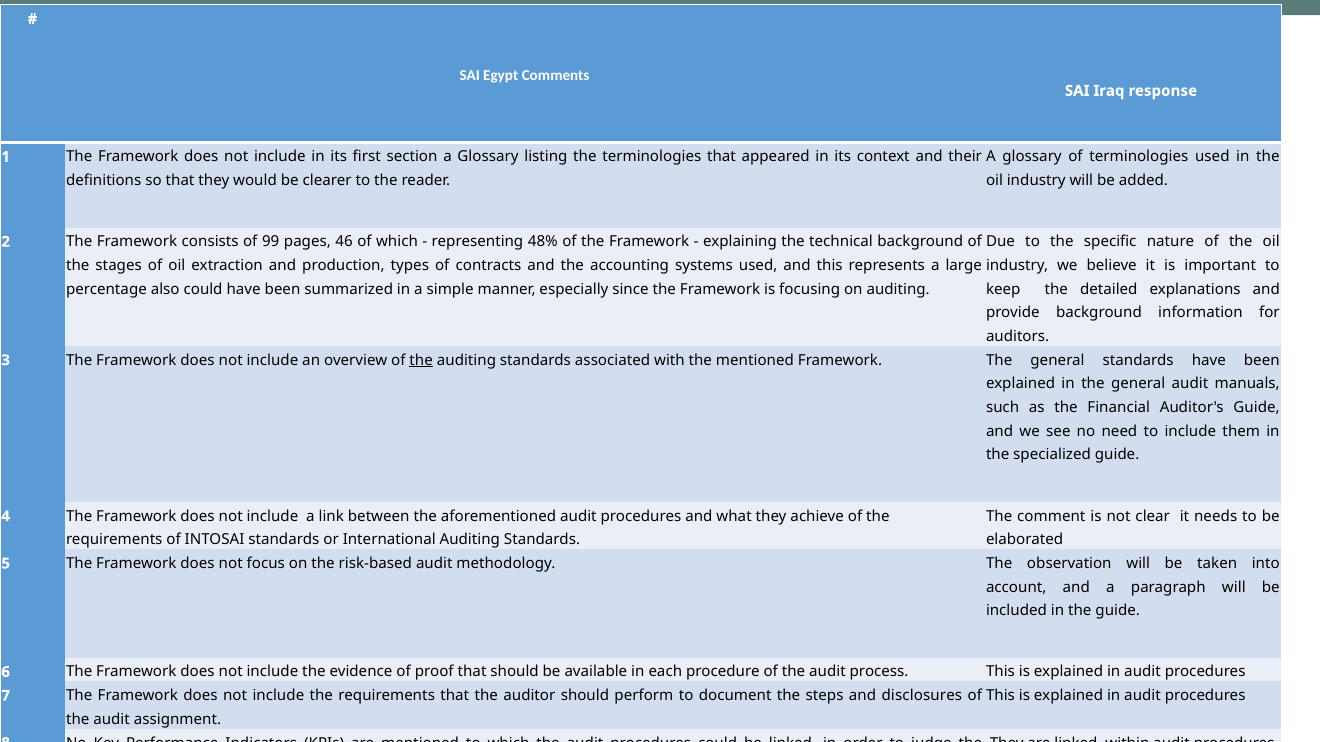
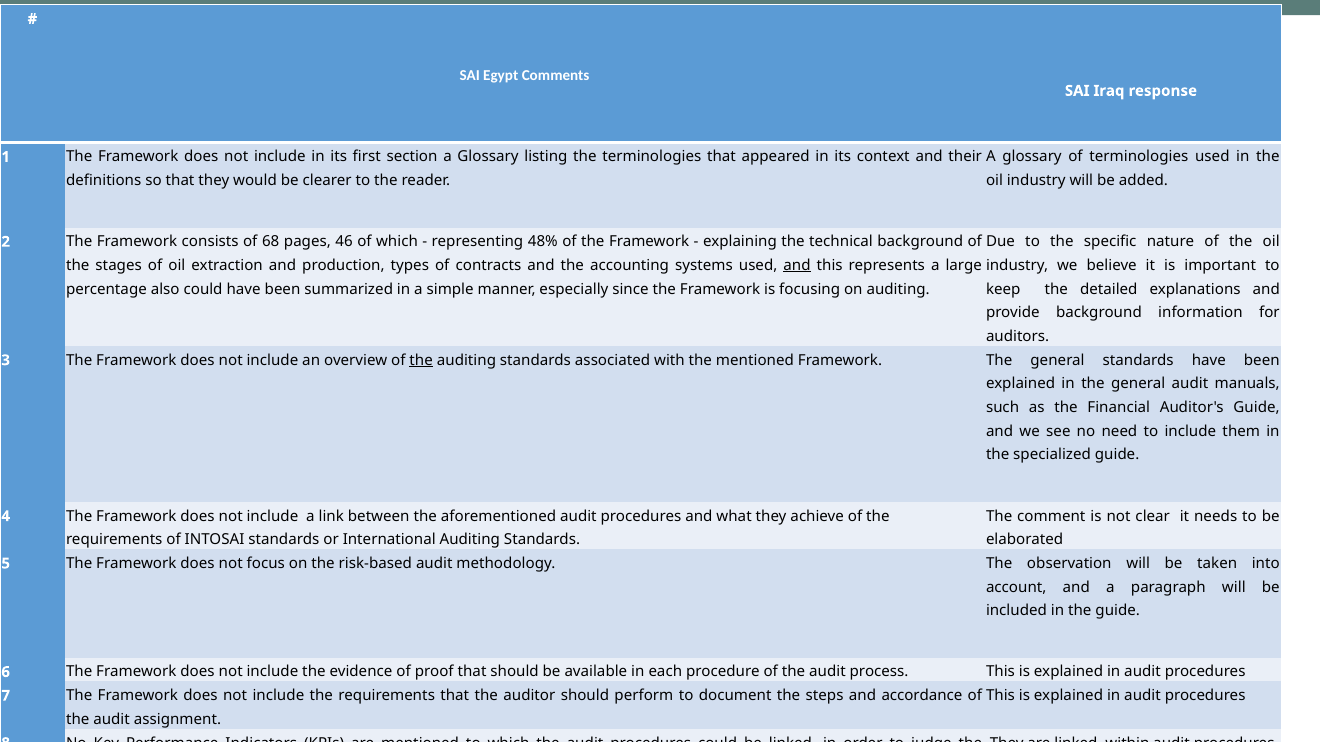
99: 99 -> 68 (271, 242)
and underline: none -> present (797, 266)
and disclosures: disclosures -> accordance (922, 696)
